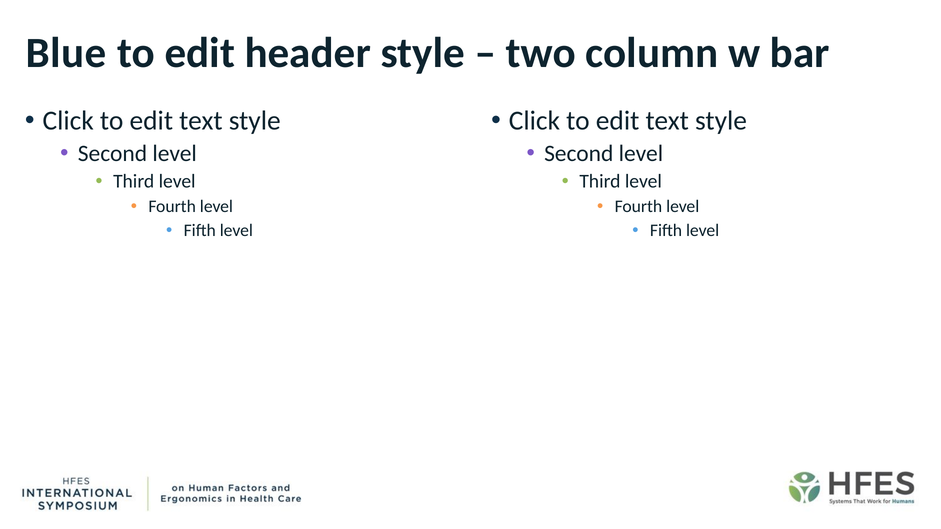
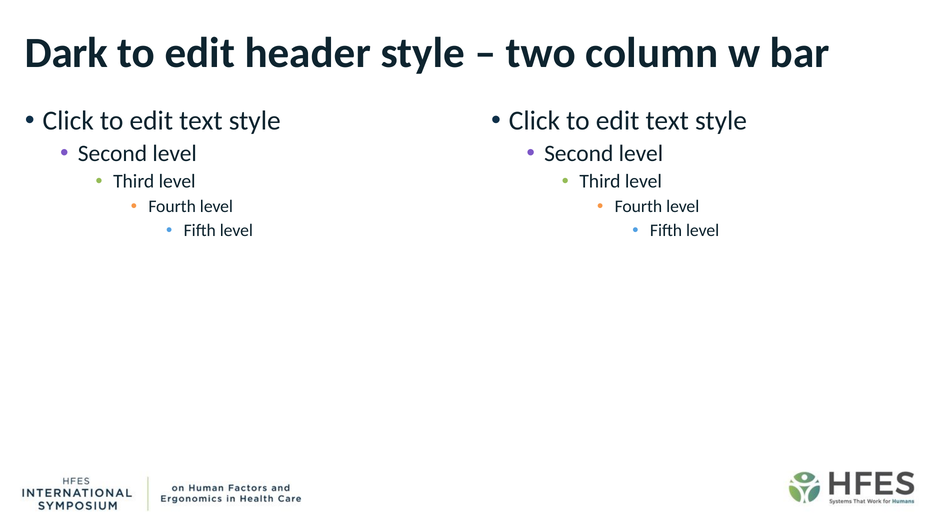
Blue: Blue -> Dark (66, 53)
